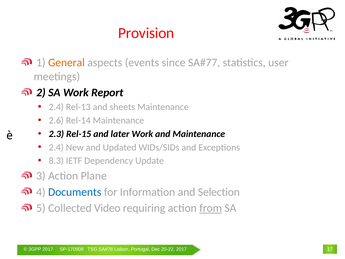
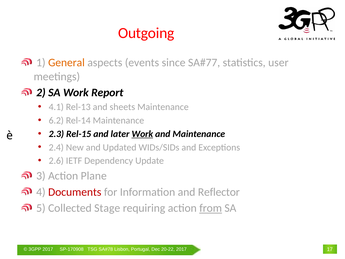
Provision: Provision -> Outgoing (146, 33)
2.4: 2.4 -> 4.1 (56, 107)
2.6: 2.6 -> 6.2 (56, 120)
Work underline: none -> present (142, 134)
8.3: 8.3 -> 2.6 (56, 161)
Documents colour: blue -> red (75, 192)
Selection: Selection -> Reflector (219, 192)
Video: Video -> Stage (107, 208)
